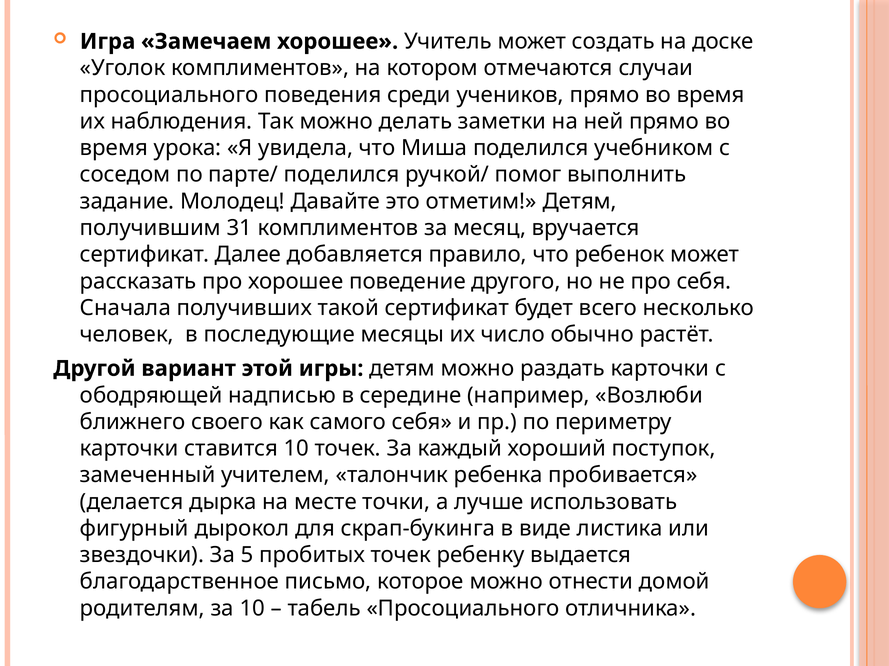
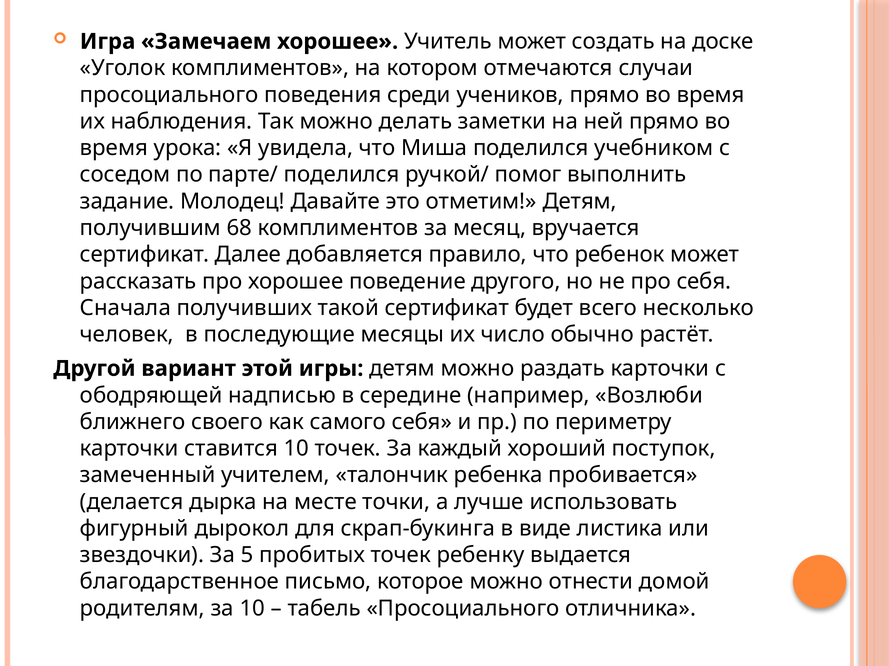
31: 31 -> 68 (239, 228)
